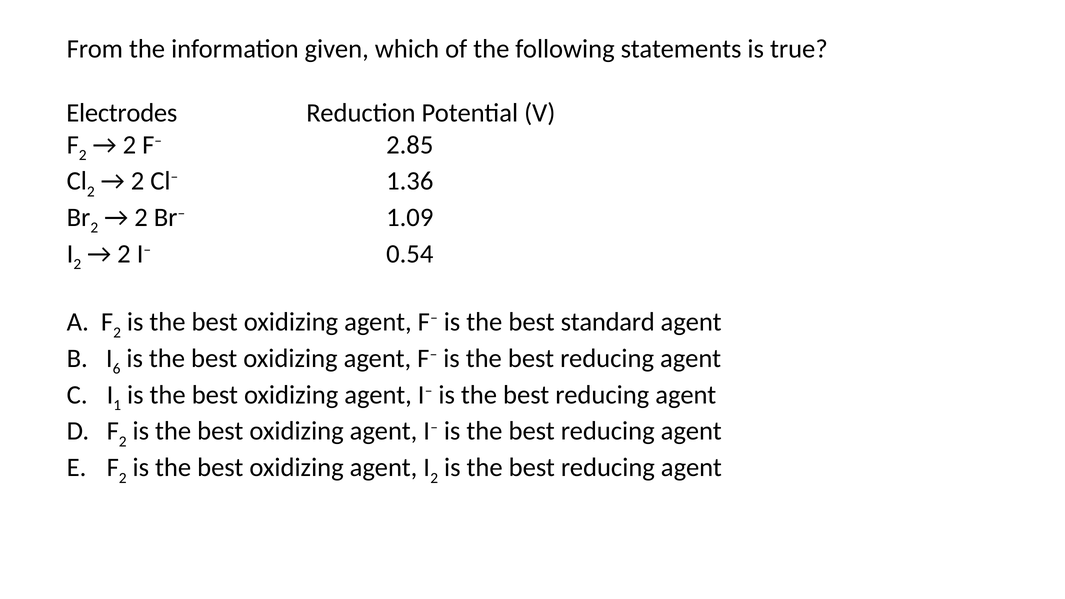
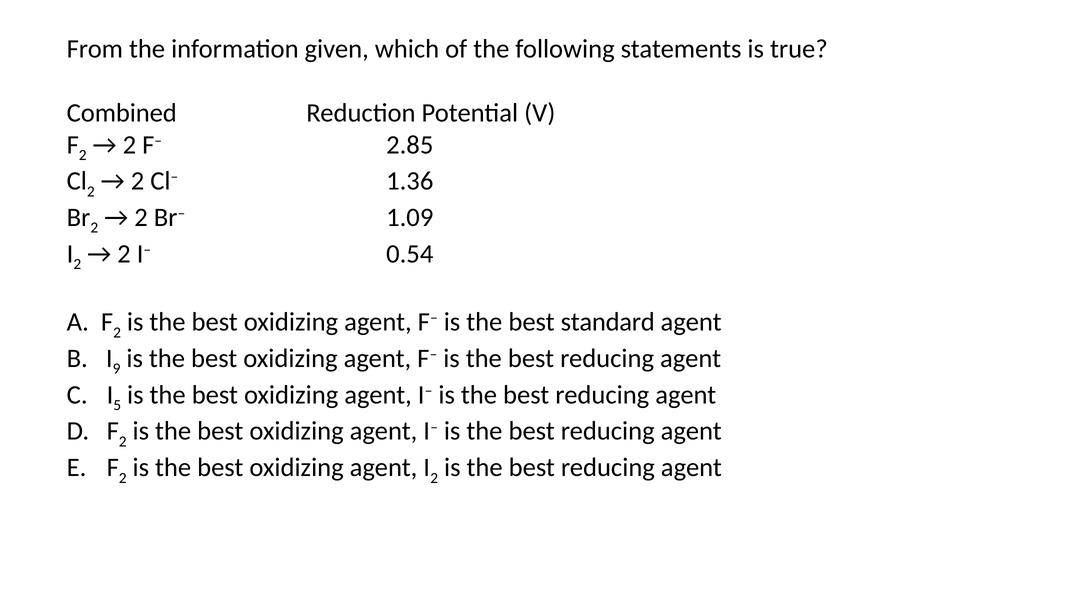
Electrodes: Electrodes -> Combined (122, 113)
6: 6 -> 9 (117, 369)
1: 1 -> 5 (117, 405)
